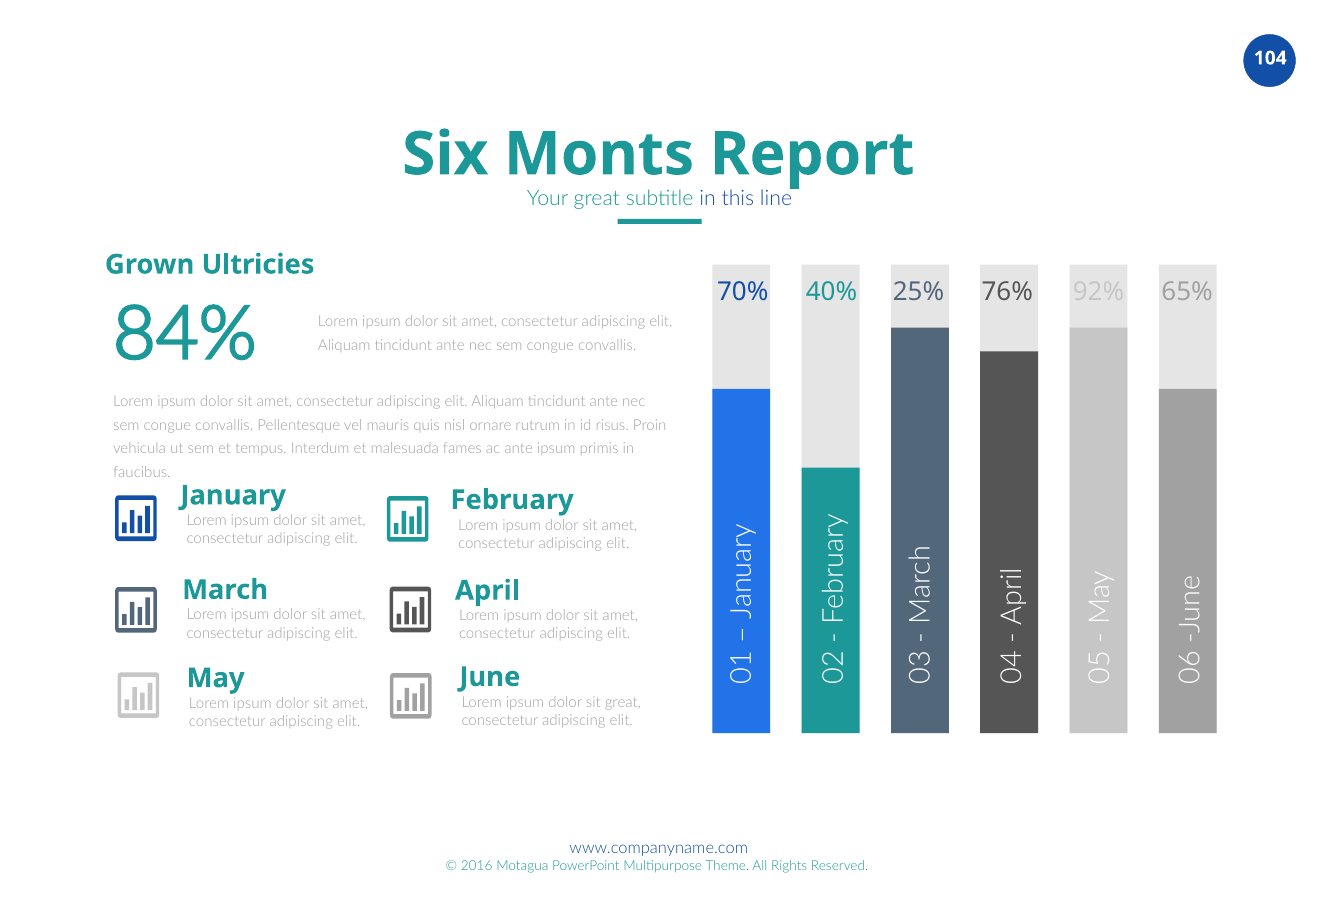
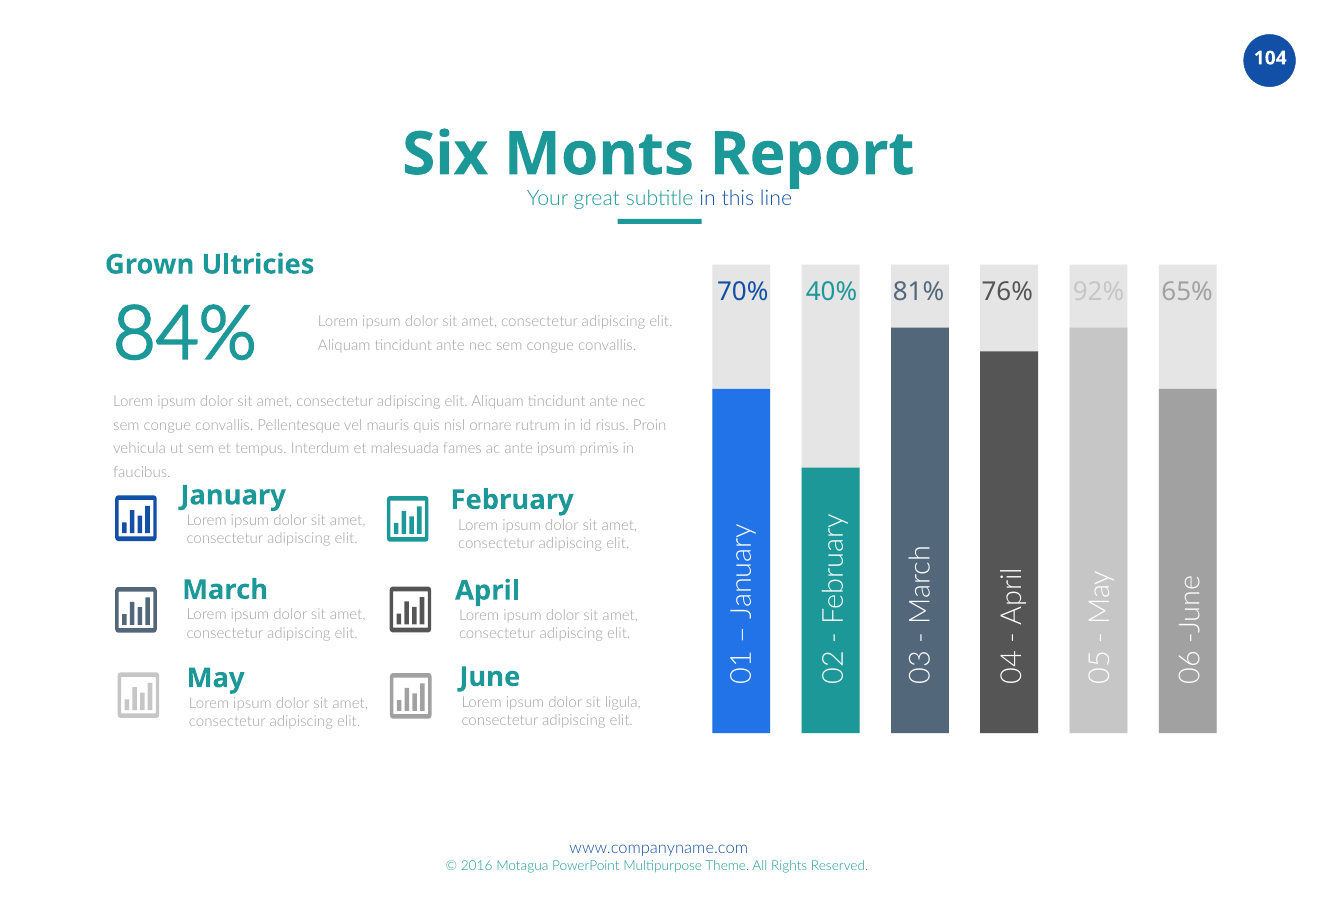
25%: 25% -> 81% (919, 292)
sit great: great -> ligula (623, 702)
